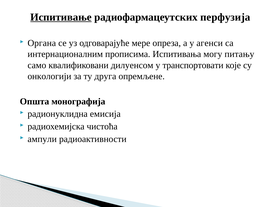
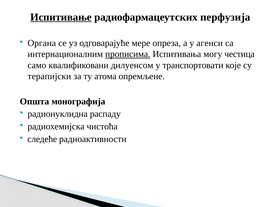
прописима underline: none -> present (128, 54)
питању: питању -> честица (240, 54)
онкологији: онкологији -> терапијски (49, 76)
друга: друга -> атома (105, 76)
емисија: емисија -> распаду (105, 114)
ампули: ампули -> следеће (42, 139)
